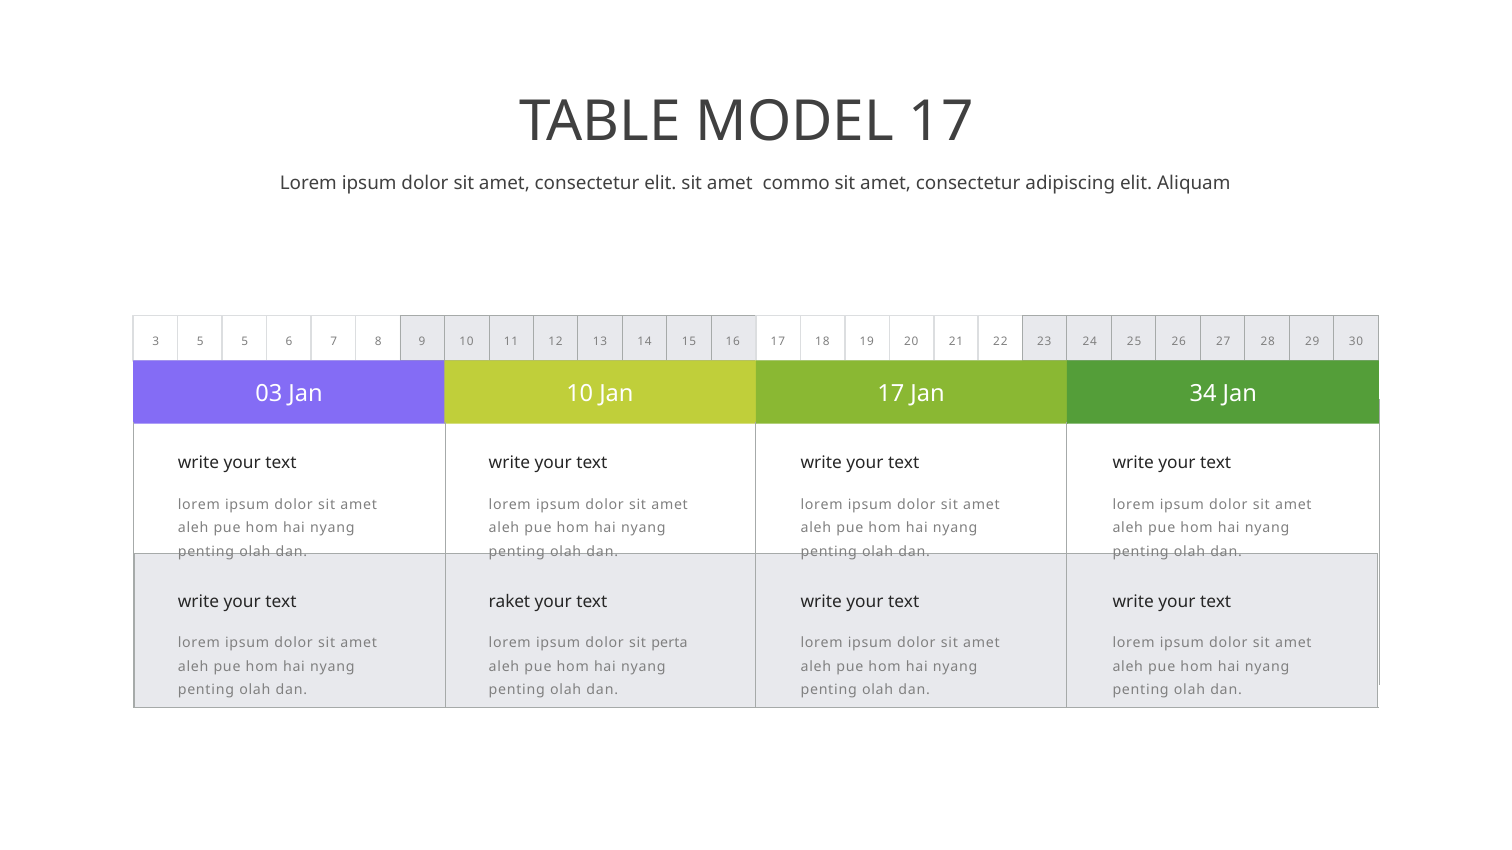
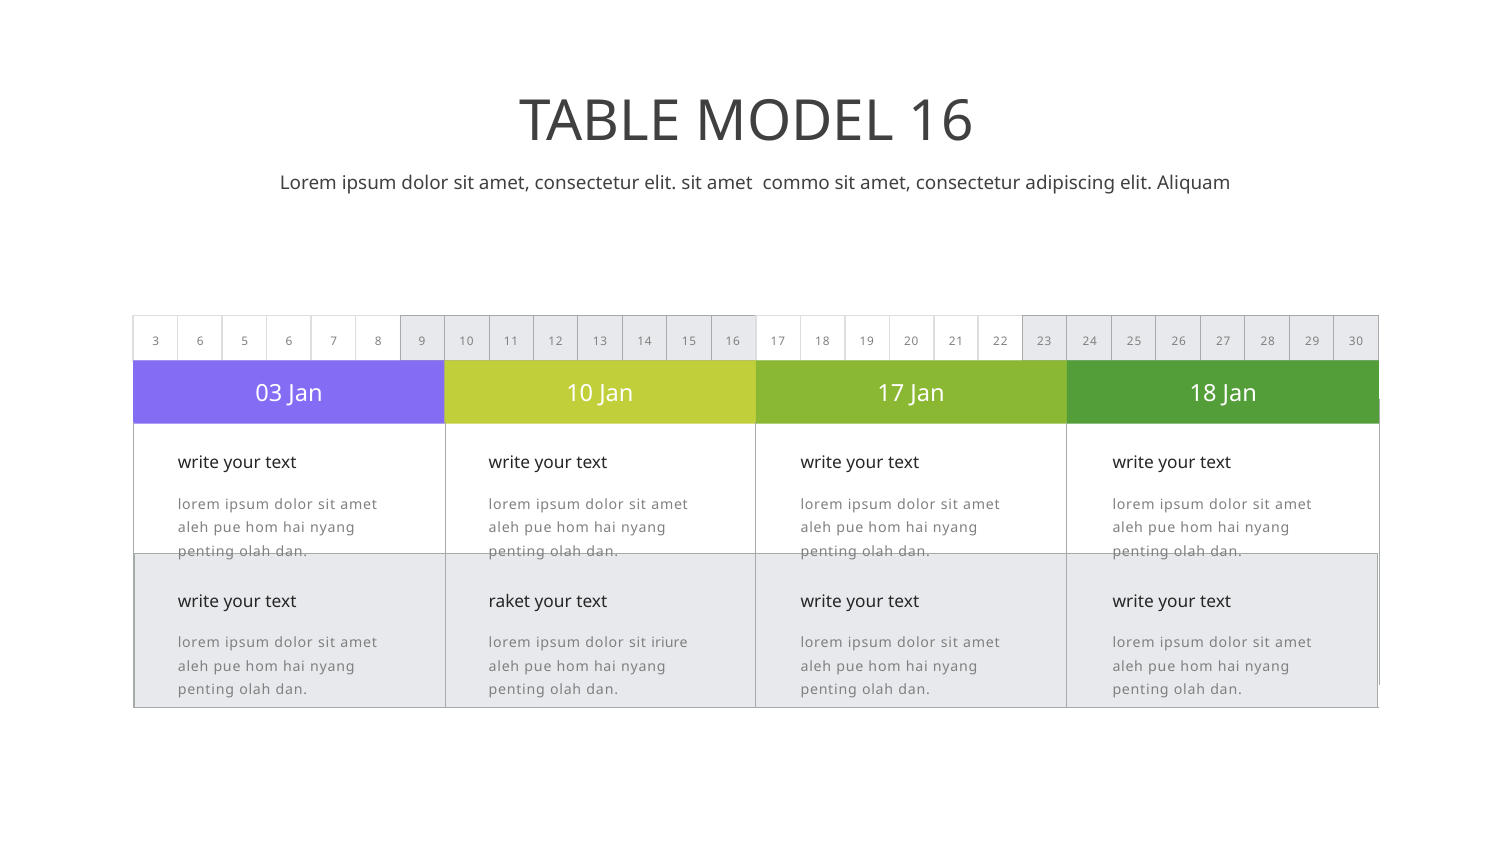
MODEL 17: 17 -> 16 (941, 122)
3 5: 5 -> 6 (200, 342)
Jan 34: 34 -> 18 (1203, 394)
perta: perta -> iriure (670, 643)
